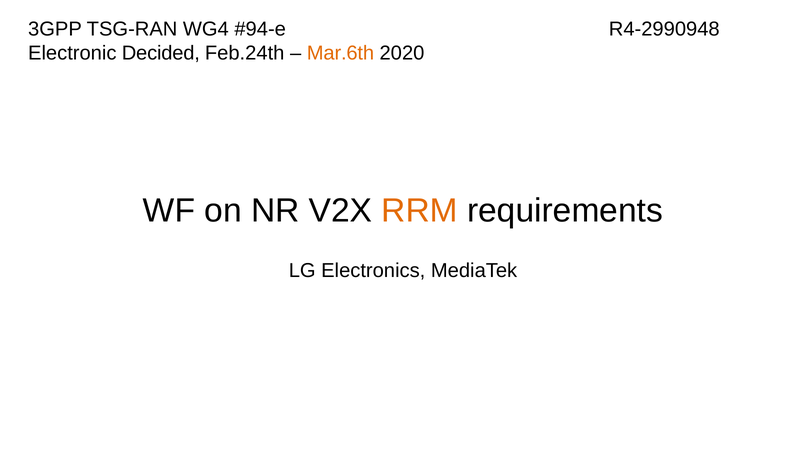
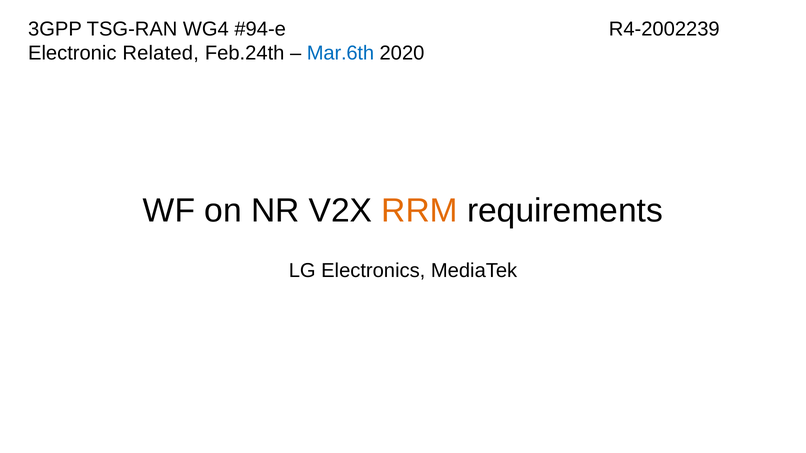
R4-2990948: R4-2990948 -> R4-2002239 (664, 29)
Decided: Decided -> Related (161, 53)
Mar.6th colour: orange -> blue (340, 53)
